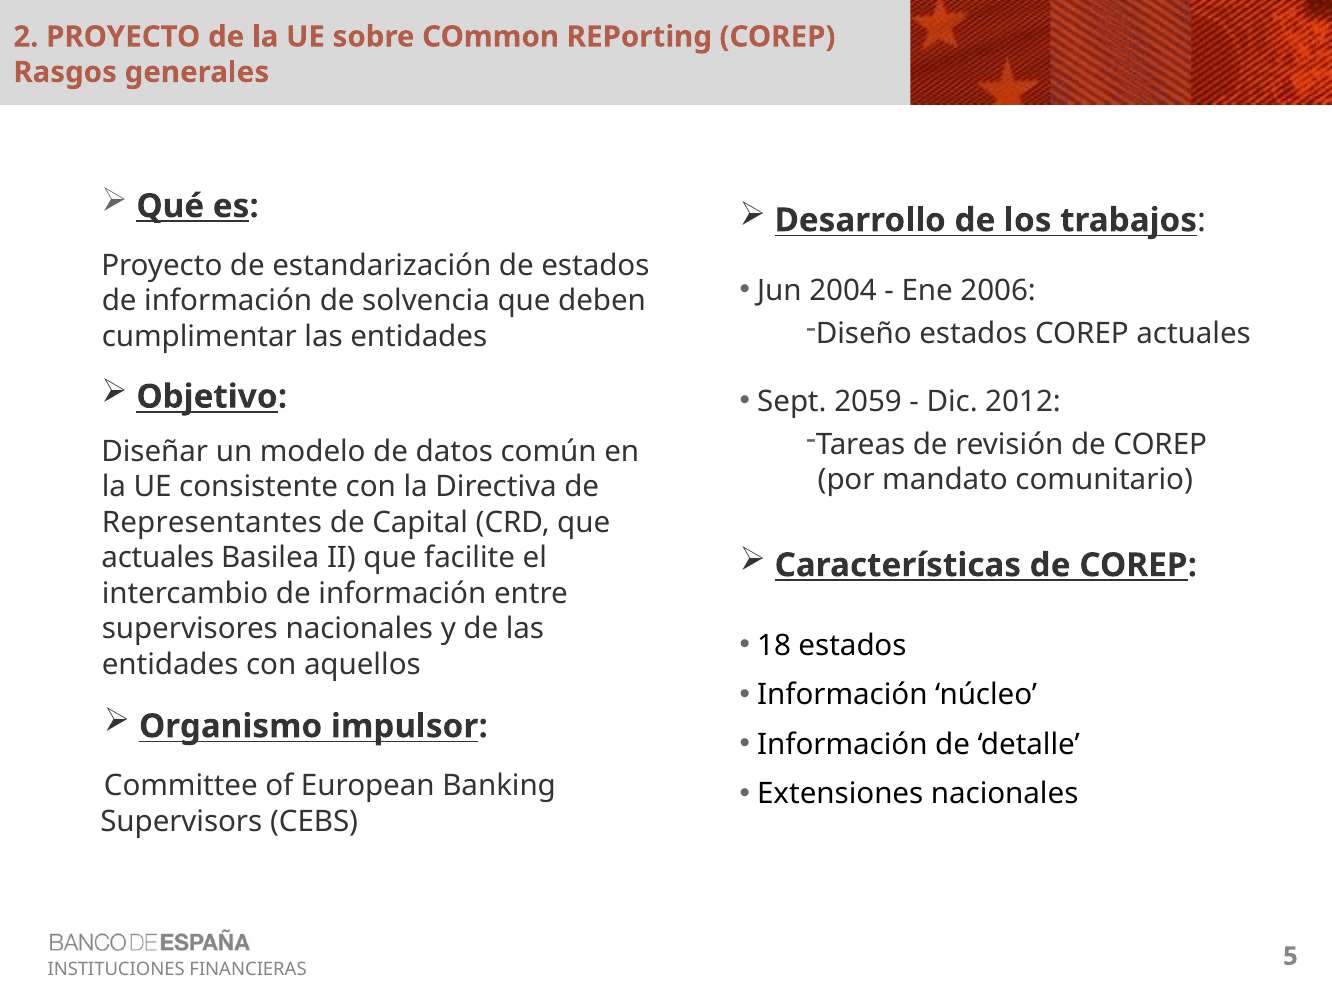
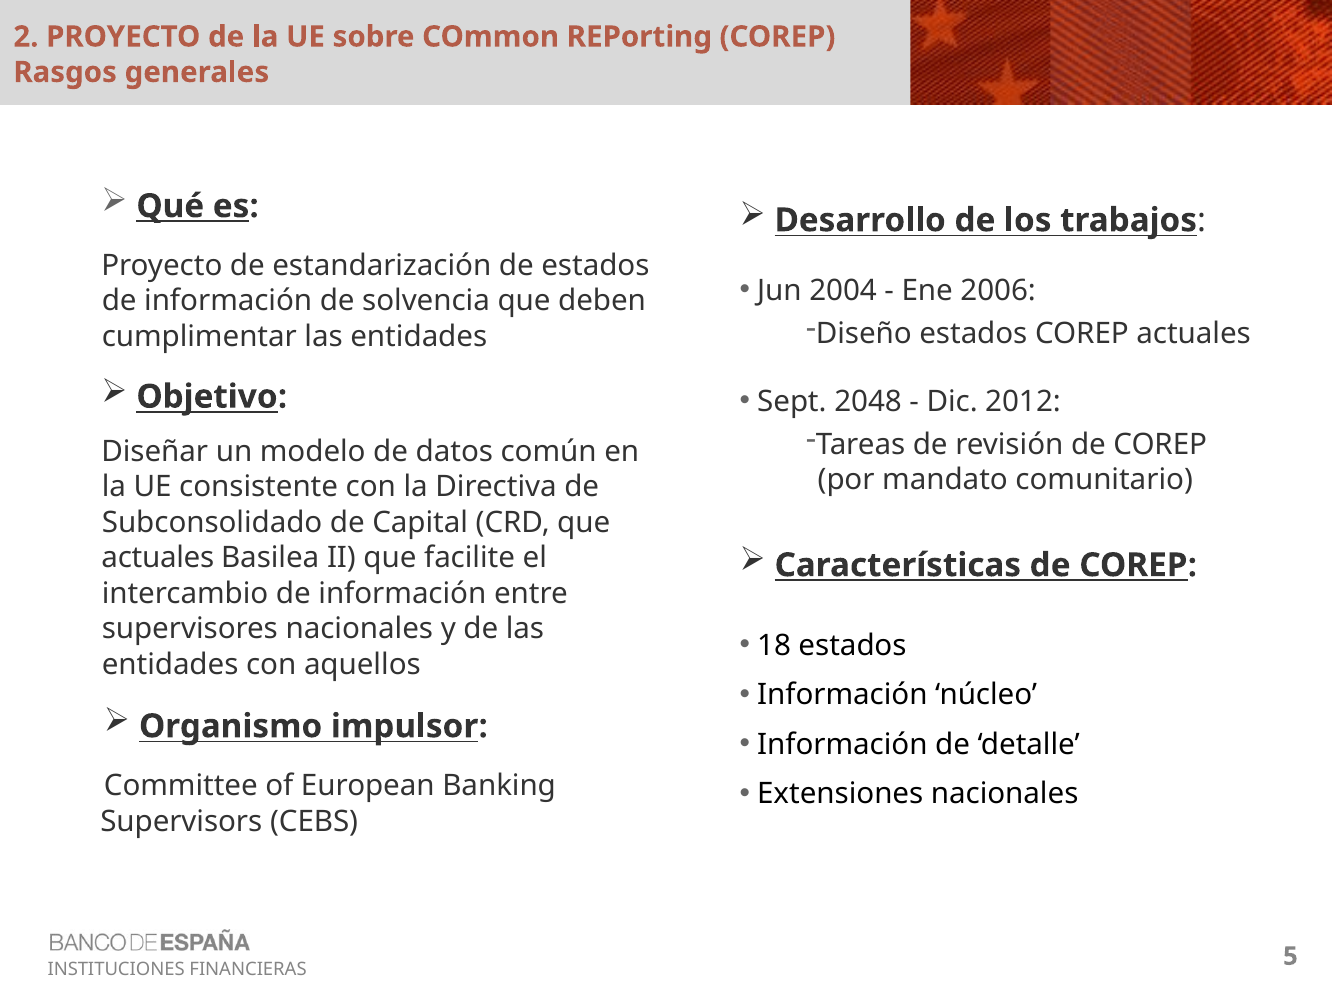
2059: 2059 -> 2048 (868, 402)
Representantes: Representantes -> Subconsolidado (212, 523)
